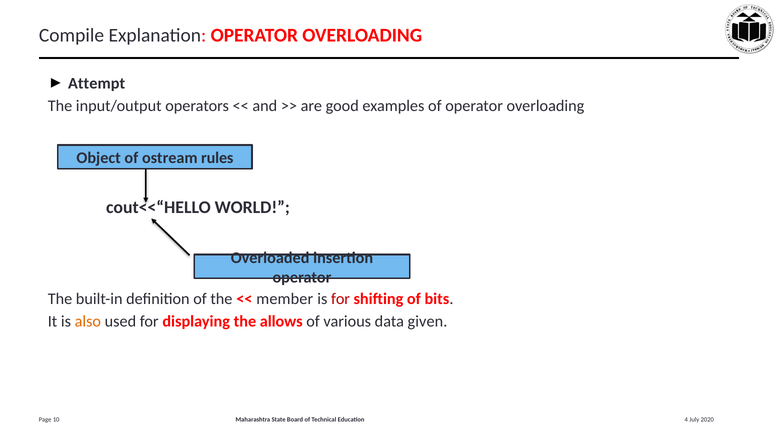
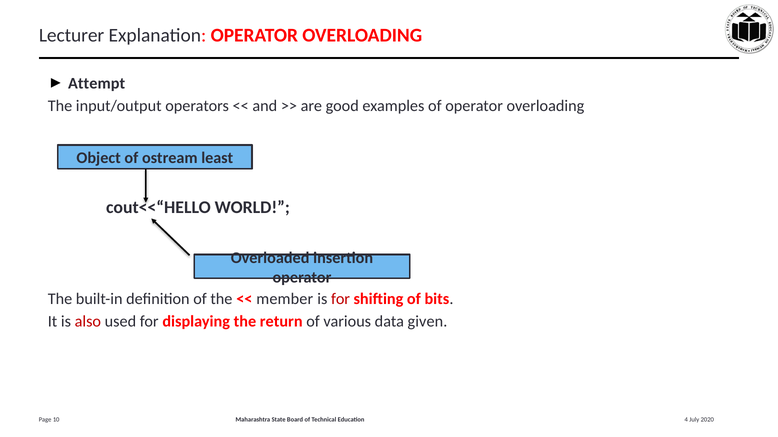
Compile: Compile -> Lecturer (72, 35)
rules: rules -> least (217, 158)
also colour: orange -> red (88, 322)
allows: allows -> return (281, 322)
